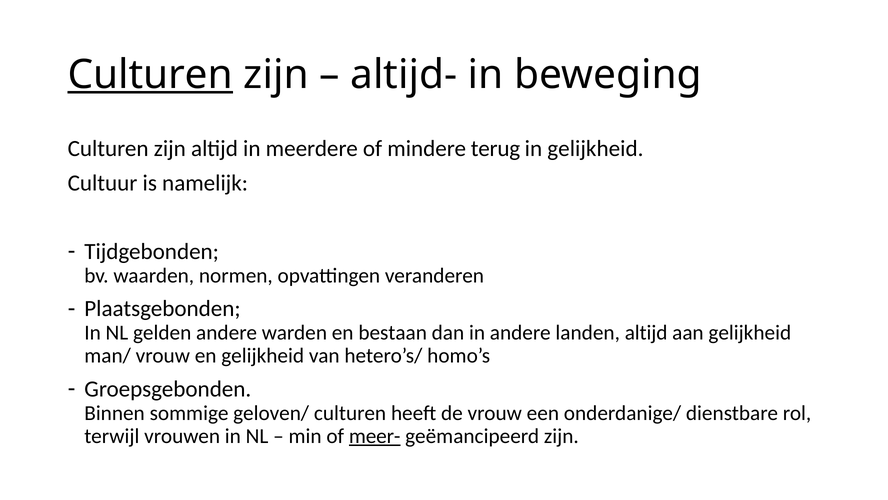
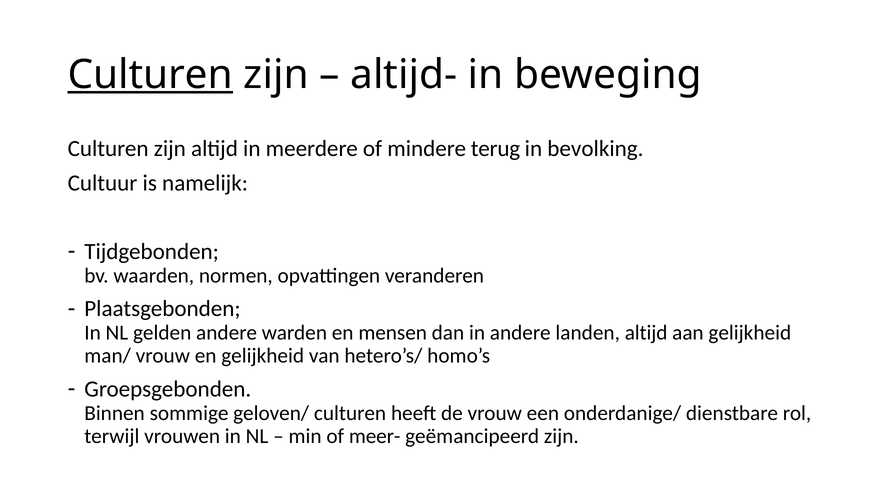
in gelijkheid: gelijkheid -> bevolking (595, 149)
bestaan: bestaan -> mensen (393, 332)
meer- underline: present -> none (375, 436)
